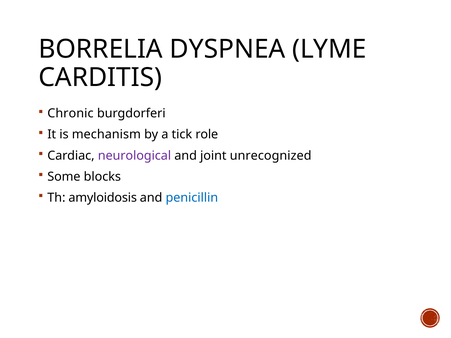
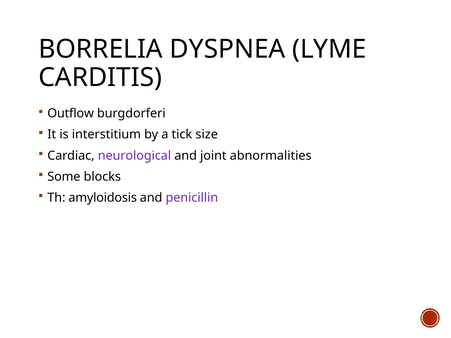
Chronic: Chronic -> Outflow (71, 114)
mechanism: mechanism -> interstitium (106, 135)
role: role -> size (207, 135)
unrecognized: unrecognized -> abnormalities (271, 156)
penicillin colour: blue -> purple (192, 198)
